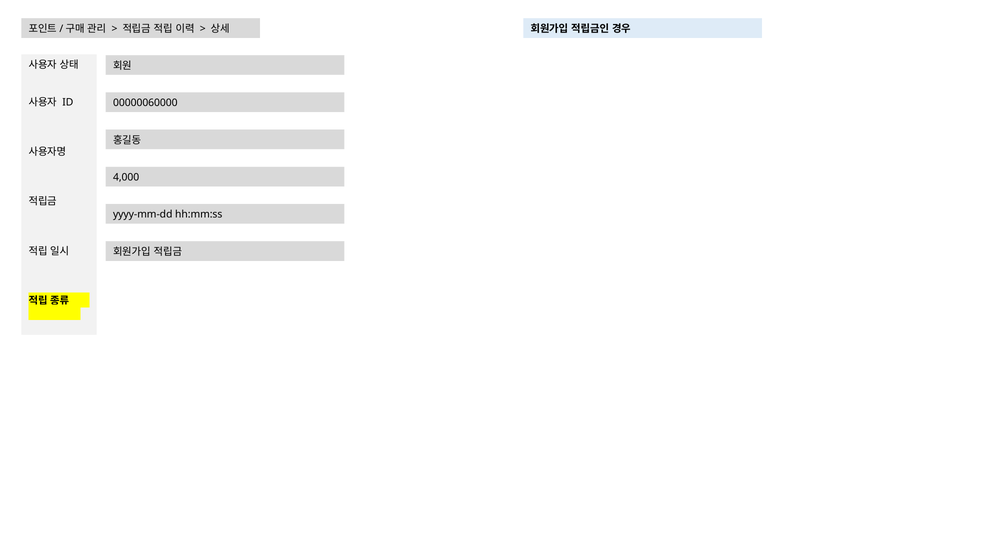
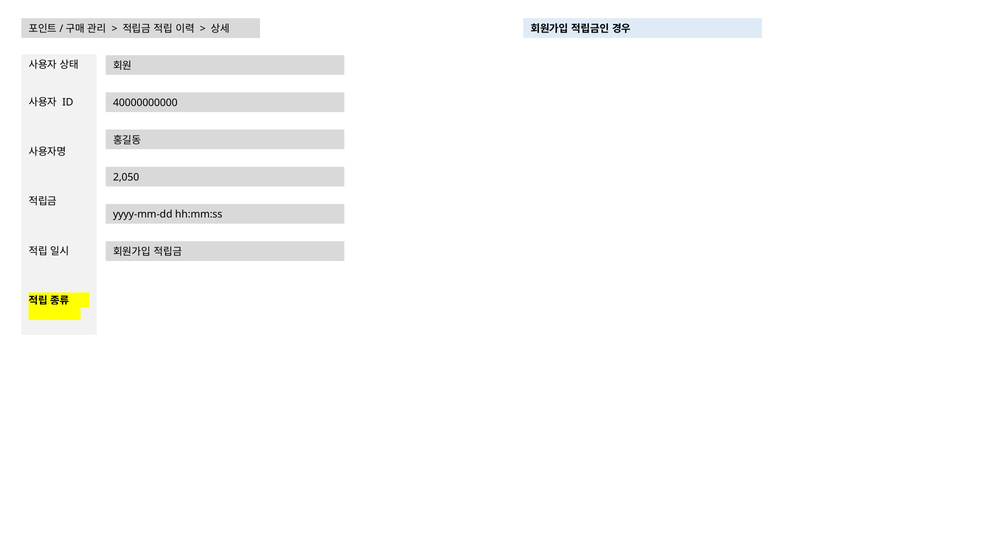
00000060000: 00000060000 -> 40000000000 (145, 103)
4,000: 4,000 -> 2,050 (126, 177)
